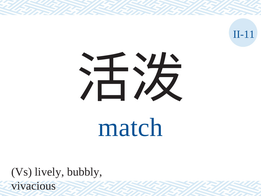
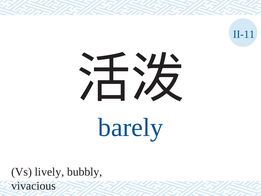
match: match -> barely (131, 127)
